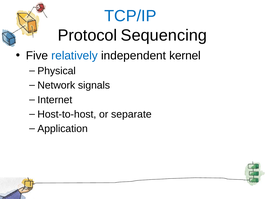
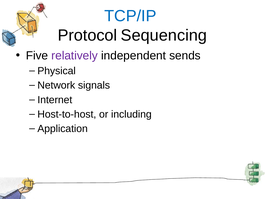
relatively colour: blue -> purple (75, 56)
kernel: kernel -> sends (185, 56)
separate: separate -> including (131, 114)
